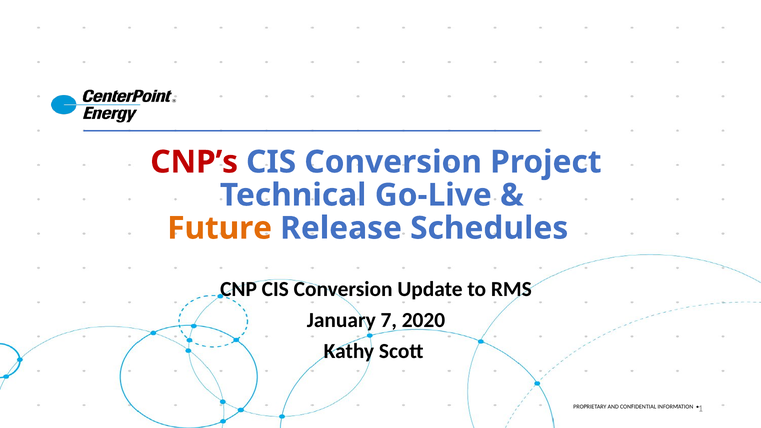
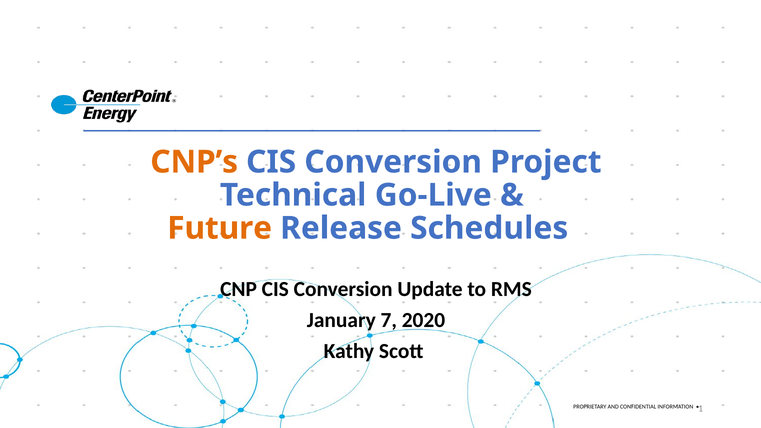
CNP’s colour: red -> orange (194, 162)
